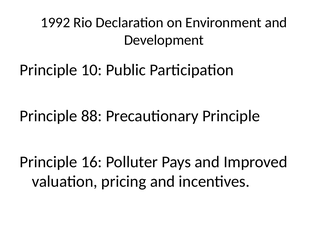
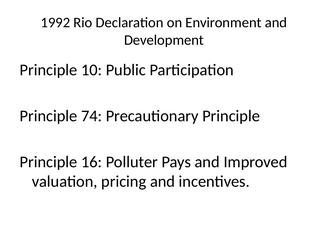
88: 88 -> 74 (92, 116)
